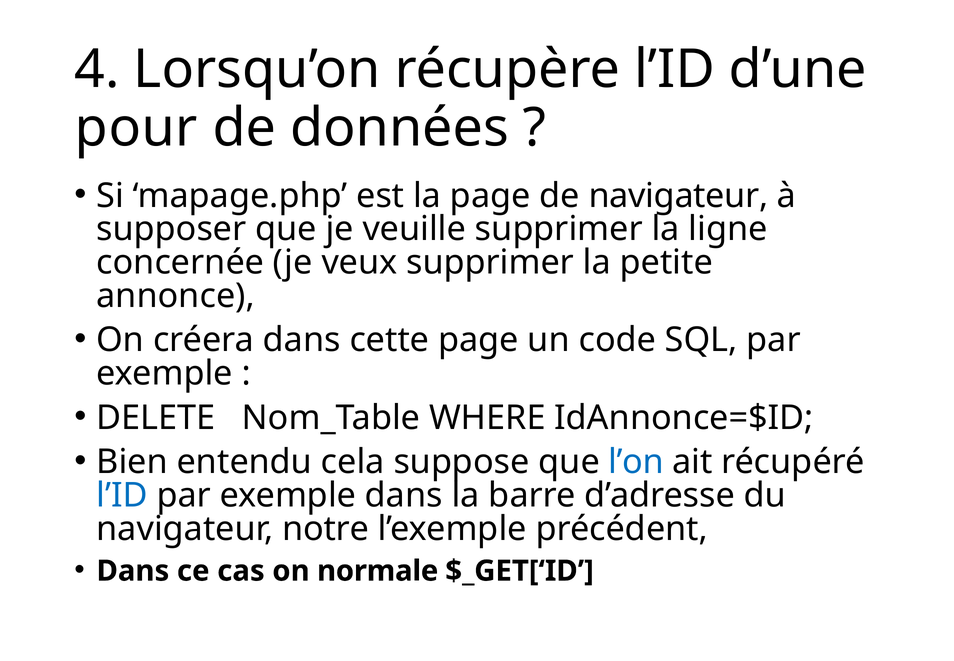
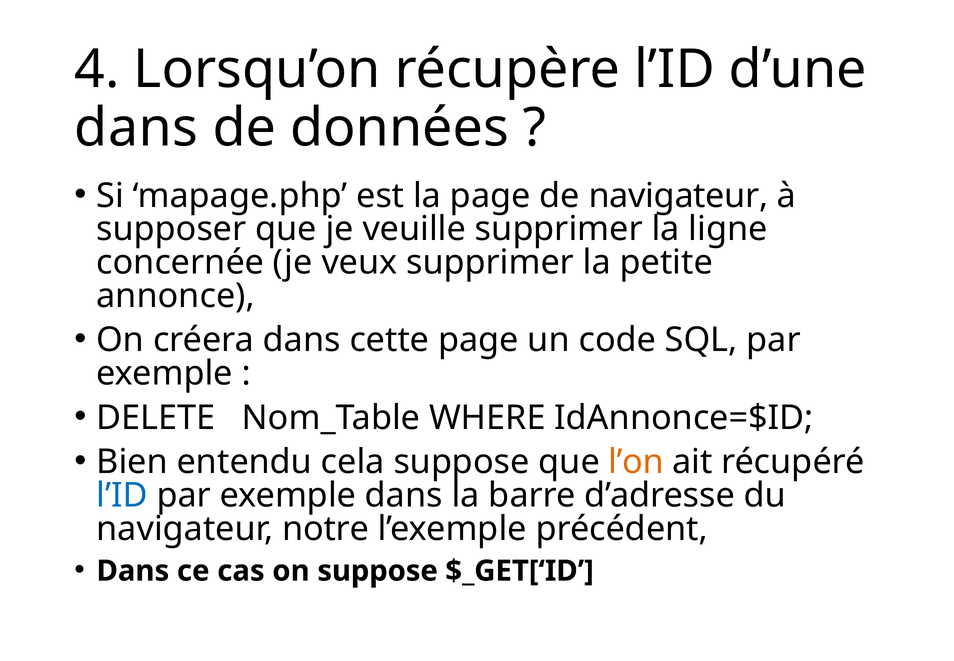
pour: pour -> dans (136, 128)
l’on colour: blue -> orange (636, 462)
on normale: normale -> suppose (378, 570)
